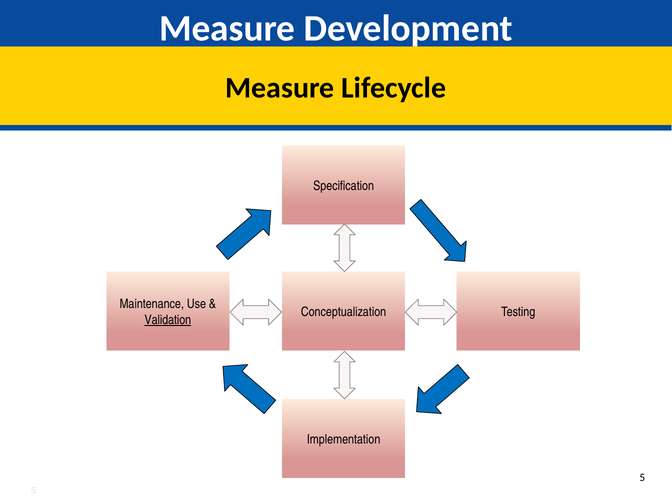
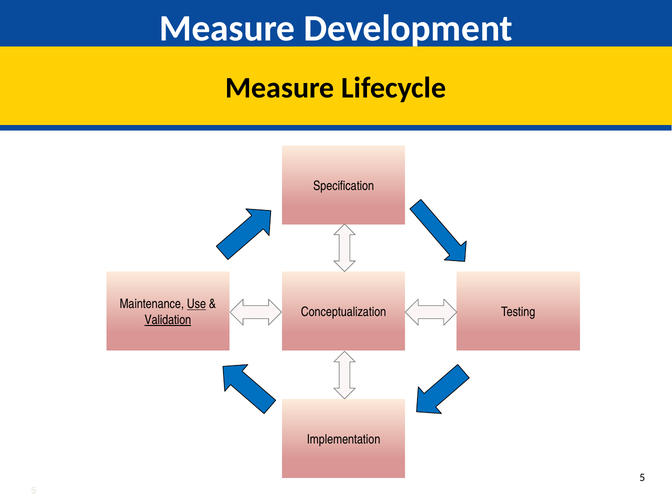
Use underline: none -> present (196, 304)
